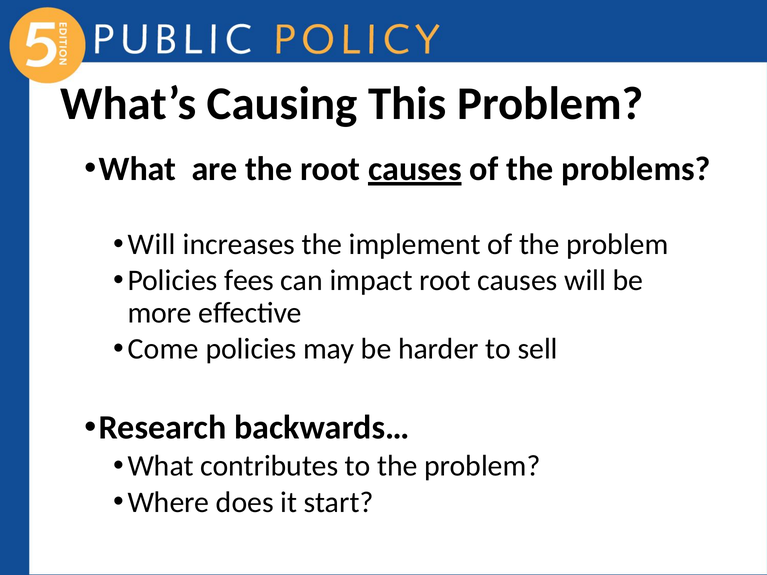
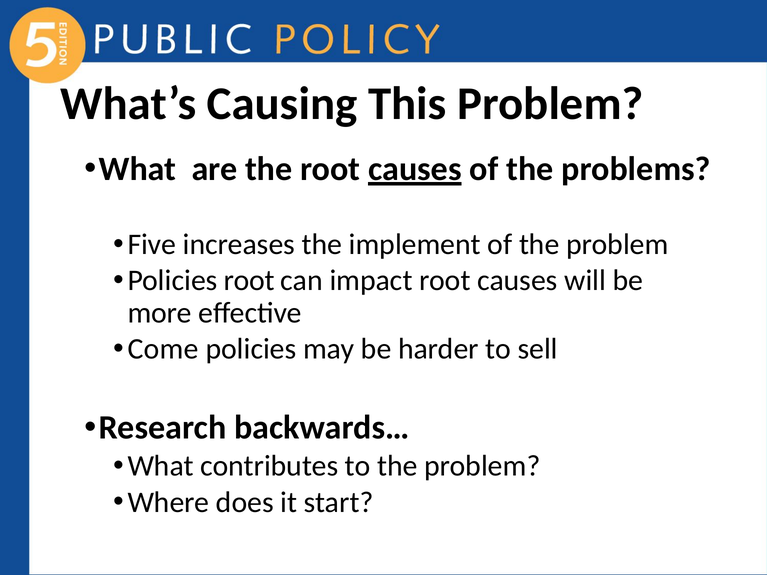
Will: Will -> Five (152, 244)
Policies fees: fees -> root (249, 281)
